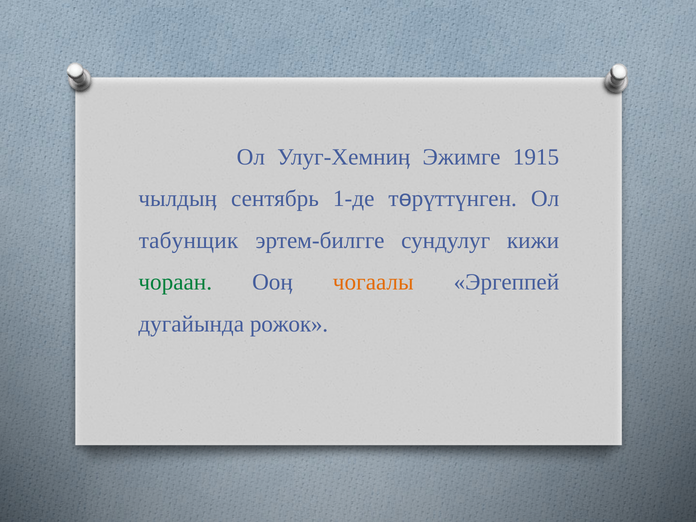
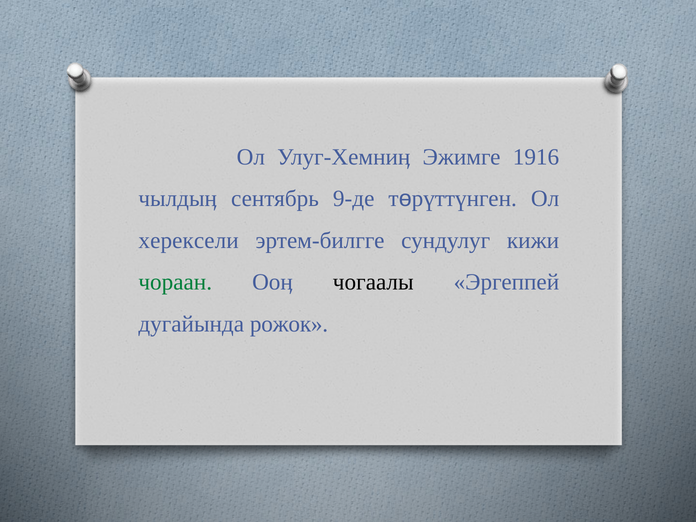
1915: 1915 -> 1916 (536, 157)
1-де: 1-де -> 9-де (354, 199)
табунщик: табунщик -> херексели (189, 240)
чогаалы colour: orange -> black (373, 282)
